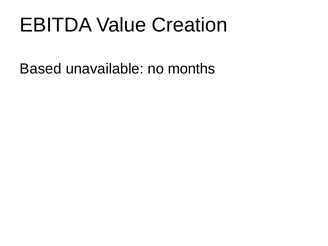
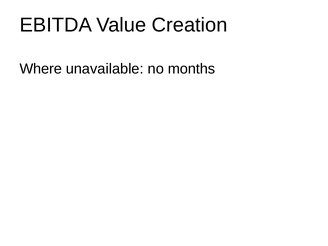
Based: Based -> Where (41, 69)
